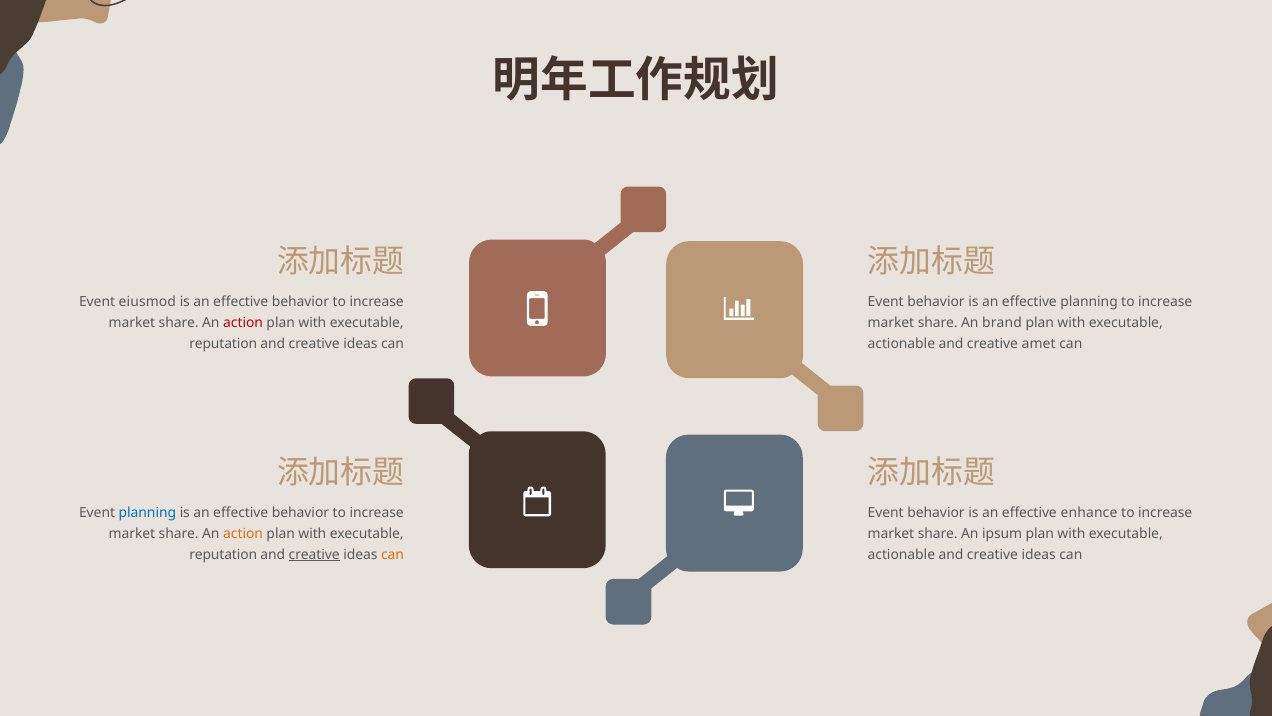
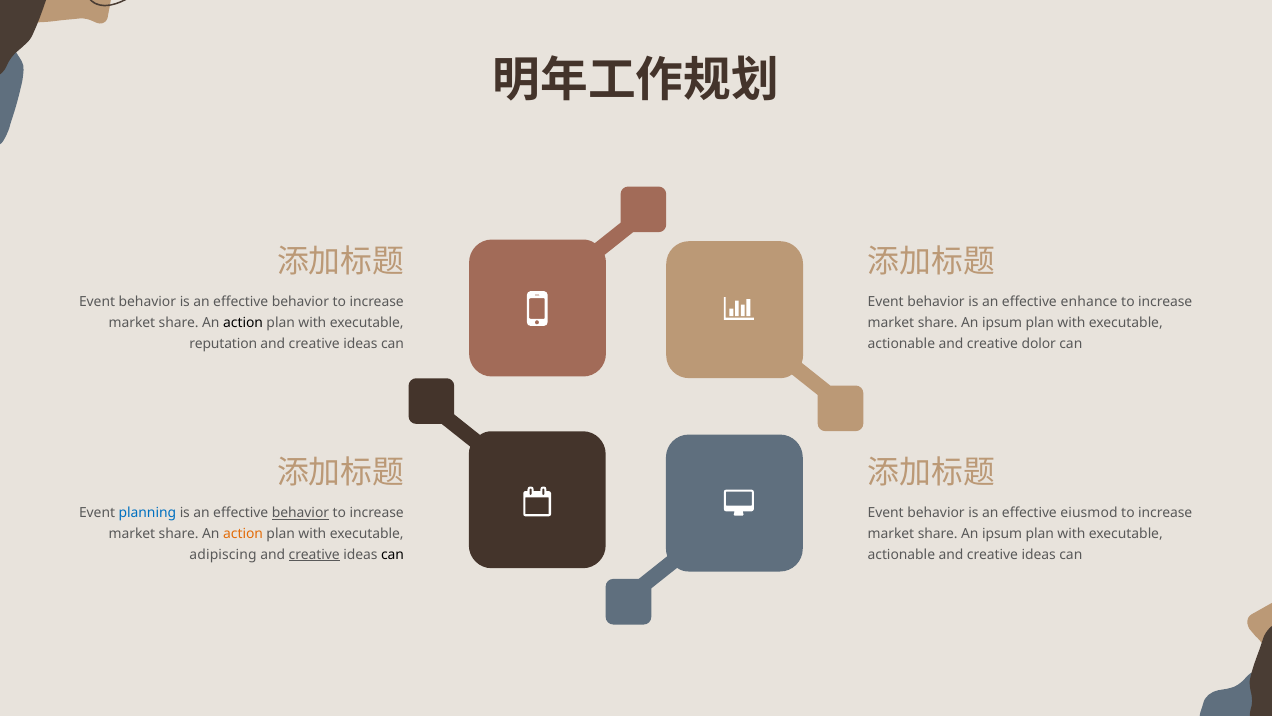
eiusmod: eiusmod -> behavior (147, 302)
effective planning: planning -> enhance (1089, 302)
action colour: red -> black (243, 323)
brand: brand -> ipsum (1002, 323)
amet: amet -> dolor (1039, 343)
behavior underline: none -> present (300, 513)
enhance: enhance -> eiusmod (1089, 513)
reputation: reputation -> adipiscing (223, 554)
can colour: orange -> black (393, 554)
